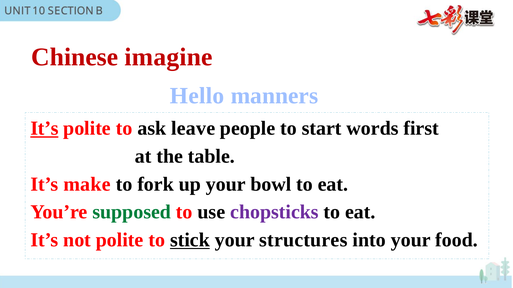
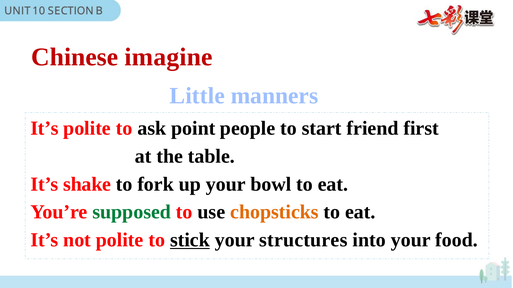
Hello: Hello -> Little (197, 96)
It’s underline: present -> none (44, 129)
leave: leave -> point (193, 129)
words: words -> friend (373, 129)
make: make -> shake (87, 185)
chopsticks colour: purple -> orange (274, 212)
